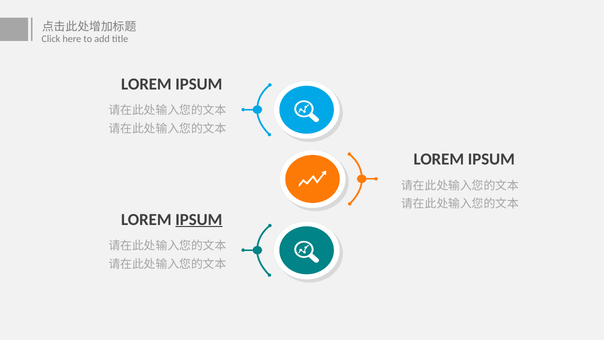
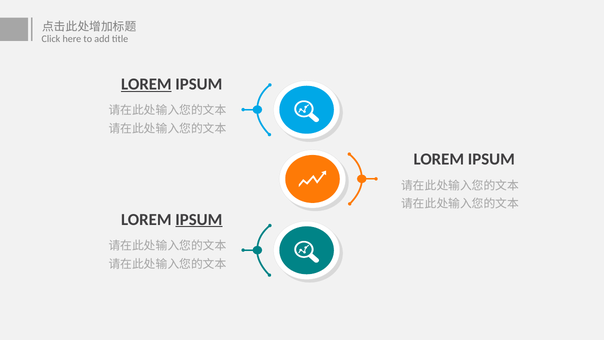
LOREM underline: none -> present (146, 84)
